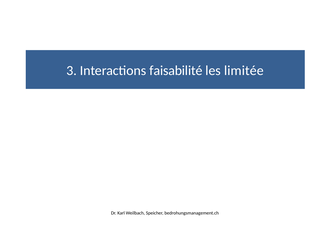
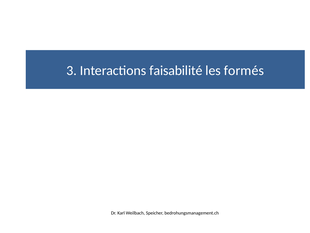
limitée: limitée -> formés (244, 70)
